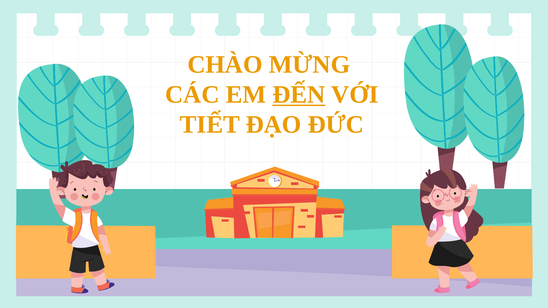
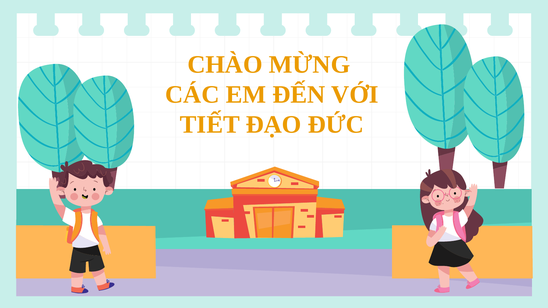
ĐẾN underline: present -> none (299, 95)
